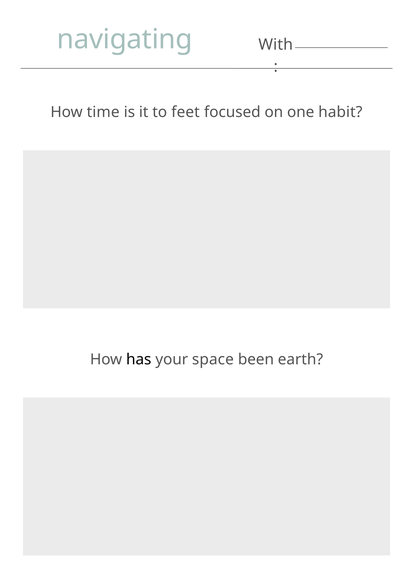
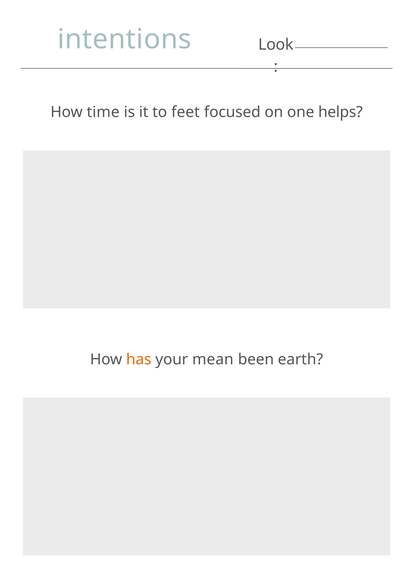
navigating: navigating -> intentions (124, 40)
With: With -> Look (276, 45)
habit: habit -> helps (340, 112)
has colour: black -> orange (139, 360)
space: space -> mean (213, 360)
